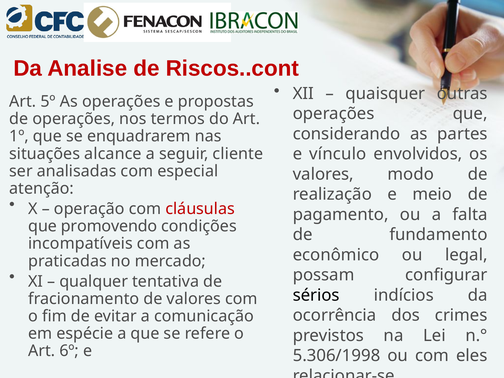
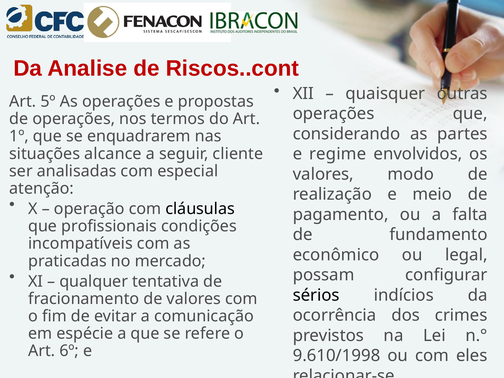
vínculo: vínculo -> regime (338, 154)
cláusulas colour: red -> black (200, 209)
promovendo: promovendo -> profissionais (109, 226)
5.306/1998: 5.306/1998 -> 9.610/1998 (337, 356)
